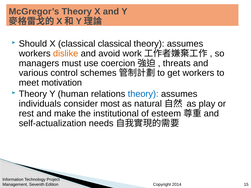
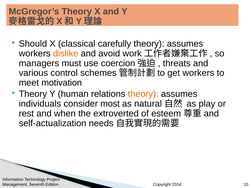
classical classical: classical -> carefully (115, 44)
theory colour: blue -> orange (143, 94)
make: make -> when (65, 114)
institutional: institutional -> extroverted (116, 114)
